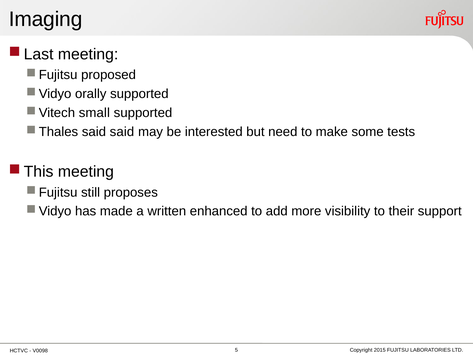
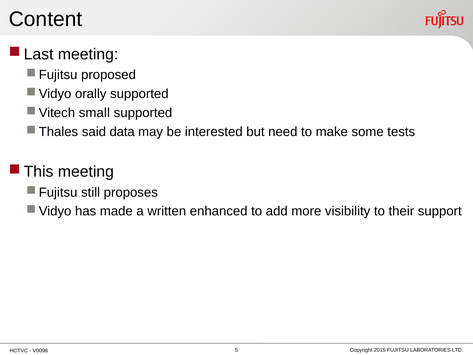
Imaging: Imaging -> Content (46, 19)
said said: said -> data (122, 132)
